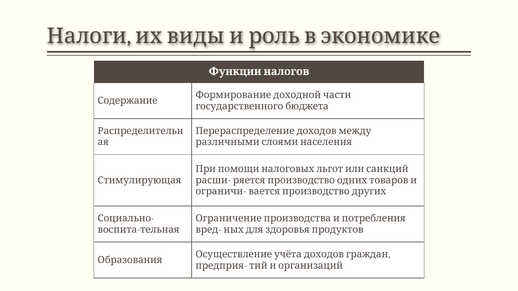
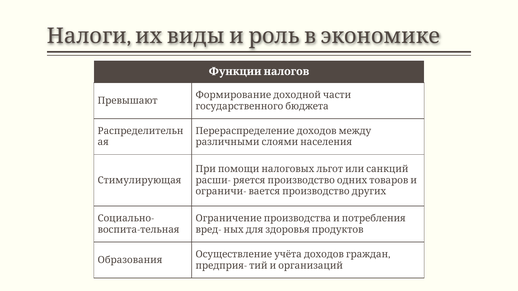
Содержание: Содержание -> Превышают (128, 101)
